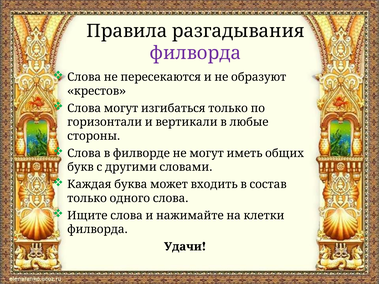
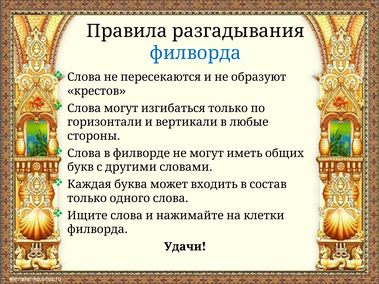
филворда colour: purple -> blue (195, 53)
